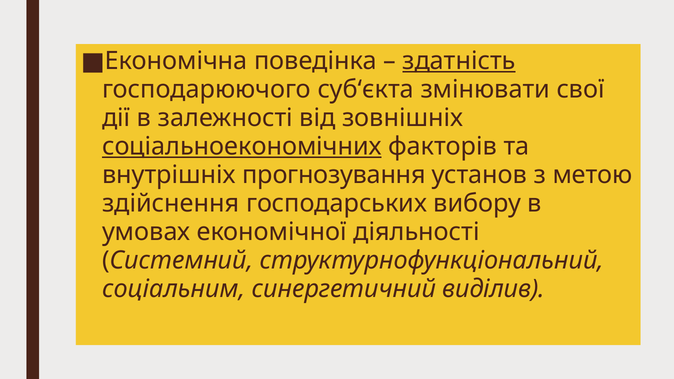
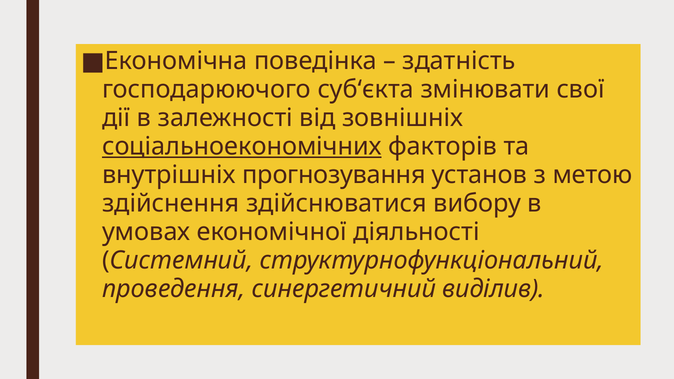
здатність underline: present -> none (459, 61)
господарських: господарських -> здійснюватися (336, 204)
соціальним: соціальним -> проведення (174, 289)
